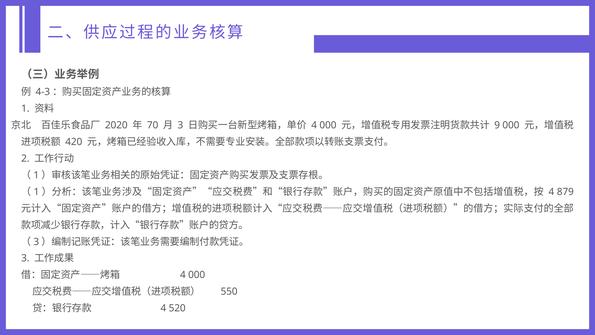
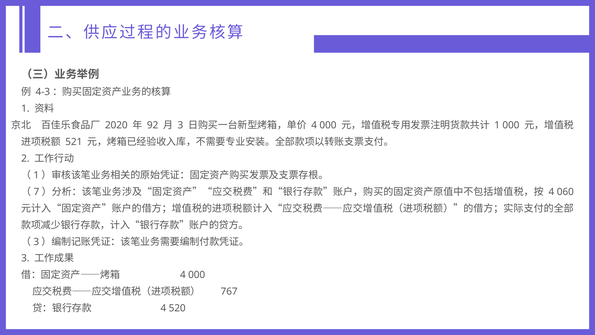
70: 70 -> 92 (153, 125)
9: 9 -> 1 (497, 125)
420: 420 -> 521 (74, 142)
1: 1 -> 7 (36, 192)
879: 879 -> 060 (565, 192)
550: 550 -> 767 (229, 291)
